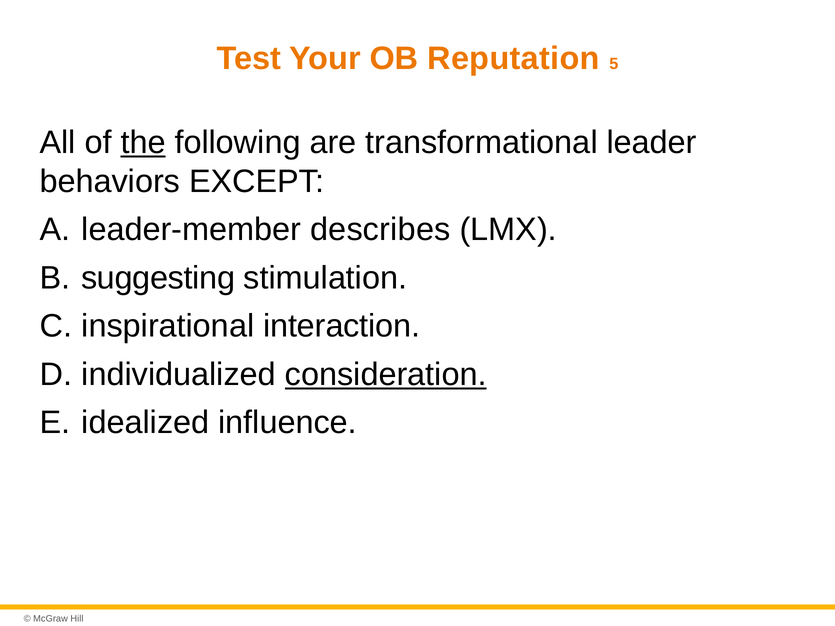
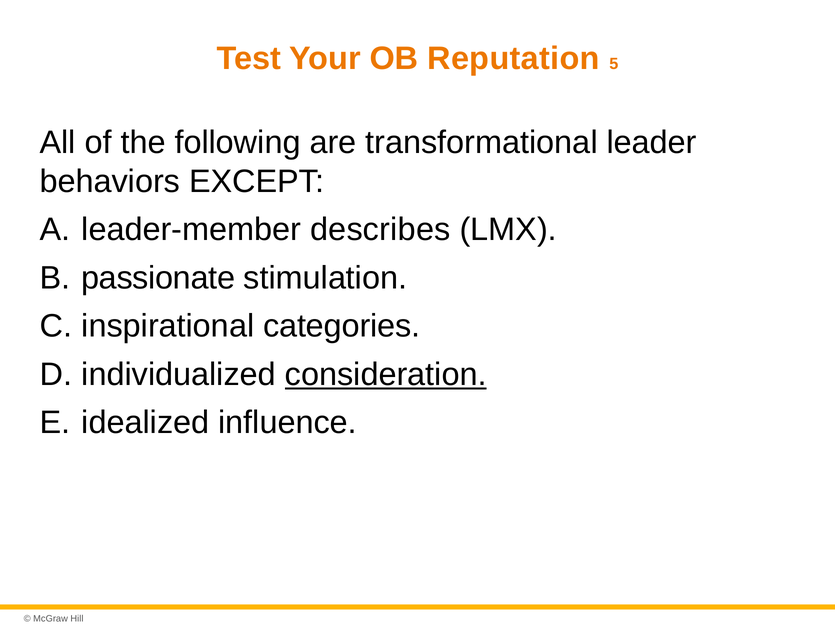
the underline: present -> none (143, 143)
suggesting: suggesting -> passionate (158, 278)
interaction: interaction -> categories (342, 326)
